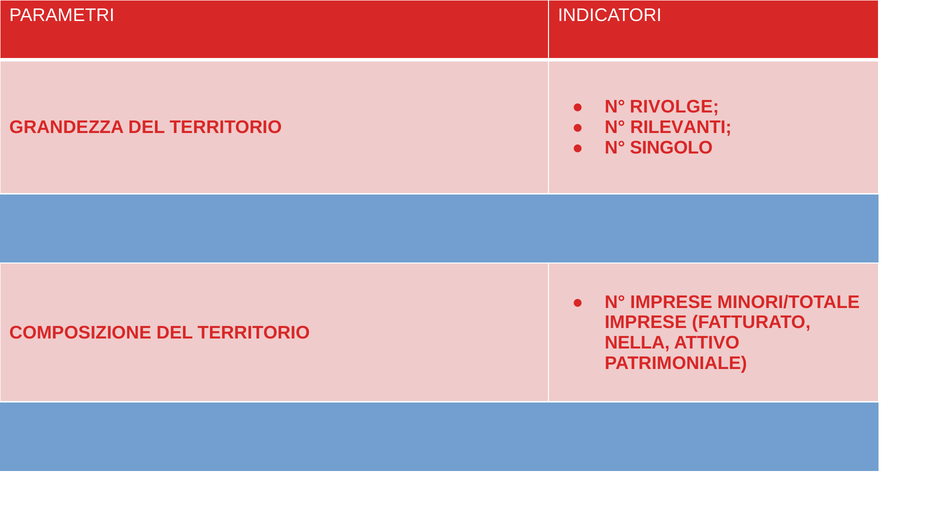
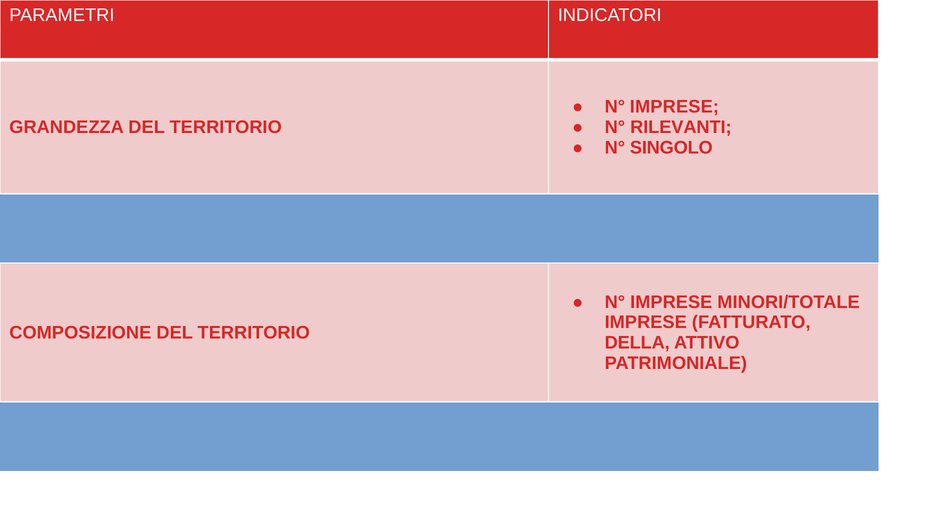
RIVOLGE: RIVOLGE -> IMPRESE (674, 107)
NELLA: NELLA -> DELLA (637, 343)
